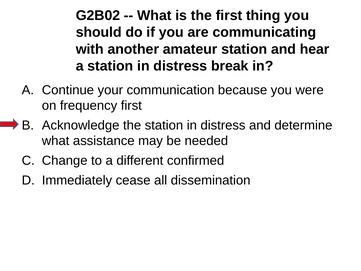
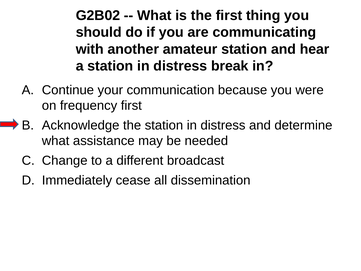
confirmed: confirmed -> broadcast (196, 160)
